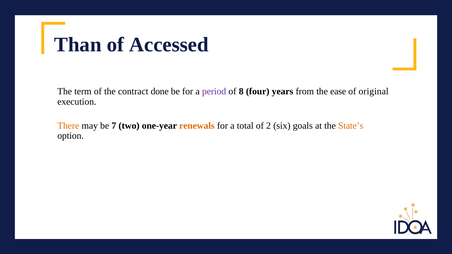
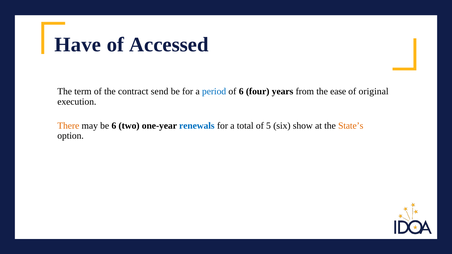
Than: Than -> Have (78, 45)
done: done -> send (160, 91)
period colour: purple -> blue (214, 91)
of 8: 8 -> 6 (241, 91)
be 7: 7 -> 6 (114, 126)
renewals colour: orange -> blue (197, 126)
2: 2 -> 5 (269, 126)
goals: goals -> show (303, 126)
